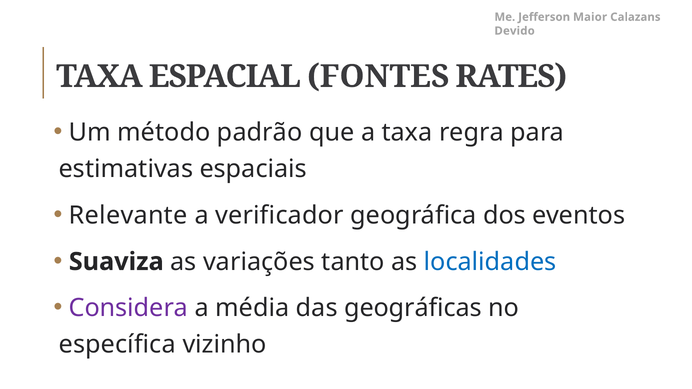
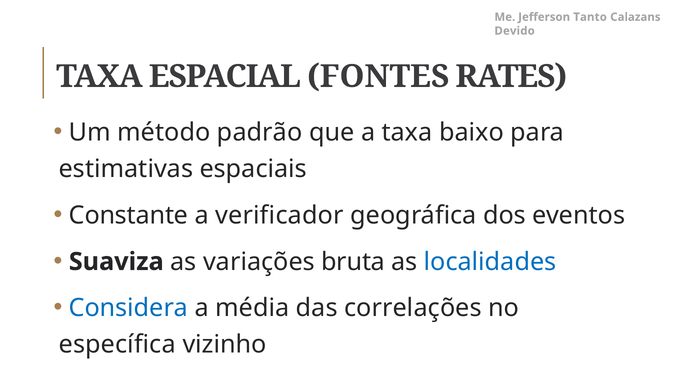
Maior: Maior -> Tanto (590, 17)
regra: regra -> baixo (471, 133)
Relevante: Relevante -> Constante (128, 215)
tanto: tanto -> bruta (353, 262)
Considera colour: purple -> blue (128, 308)
geográficas: geográficas -> correlações (413, 308)
